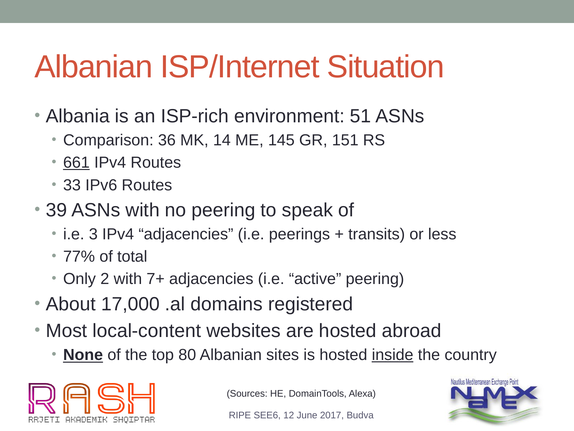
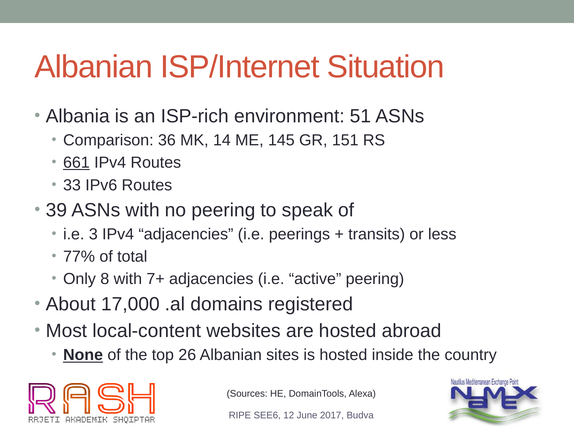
2: 2 -> 8 (105, 279)
80: 80 -> 26 (187, 355)
inside underline: present -> none (393, 355)
